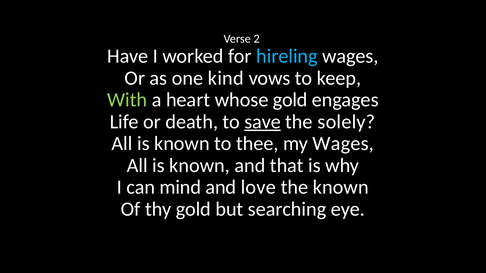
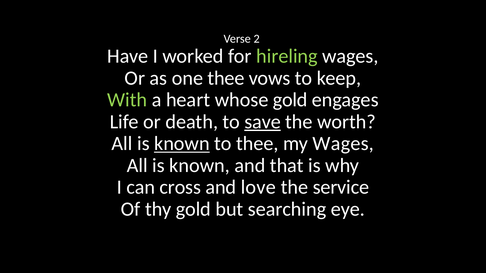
hireling colour: light blue -> light green (287, 56)
one kind: kind -> thee (226, 78)
solely: solely -> worth (347, 122)
known underline: none -> present (182, 144)
mind: mind -> cross (180, 187)
the known: known -> service (341, 187)
